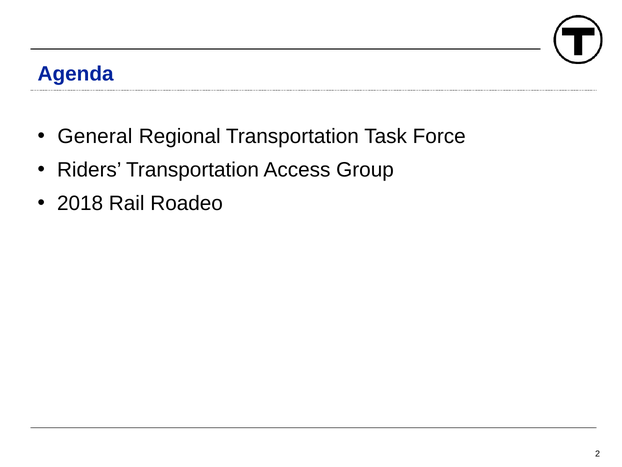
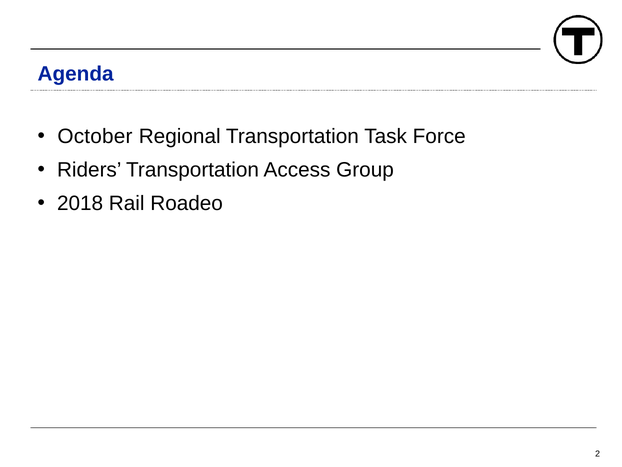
General: General -> October (95, 136)
